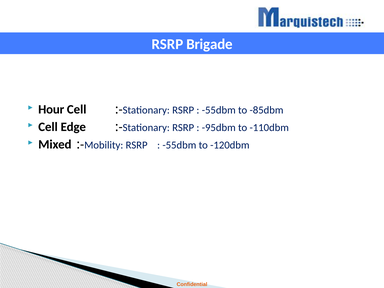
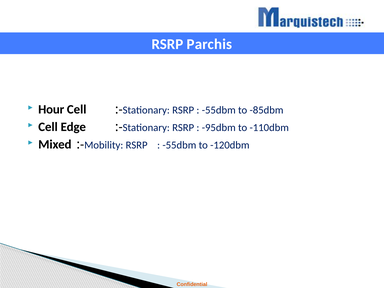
Brigade: Brigade -> Parchis (209, 44)
